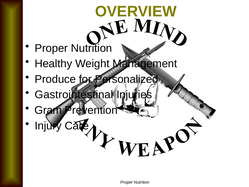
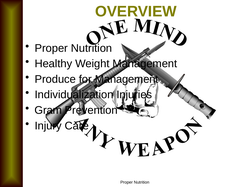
for Personalized: Personalized -> Management (127, 79)
Gastrointestinal: Gastrointestinal -> Individualization (74, 95)
